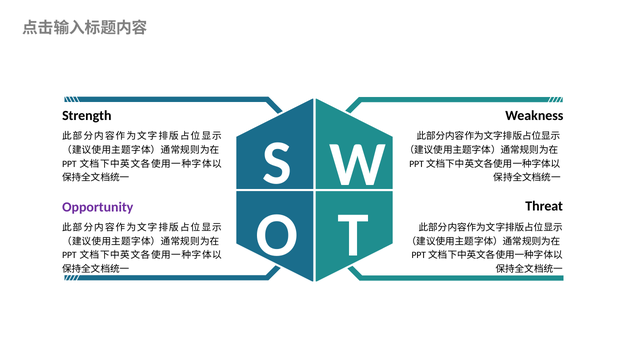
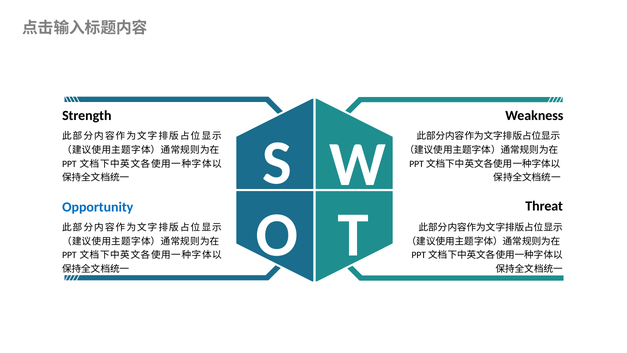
Opportunity colour: purple -> blue (98, 207)
